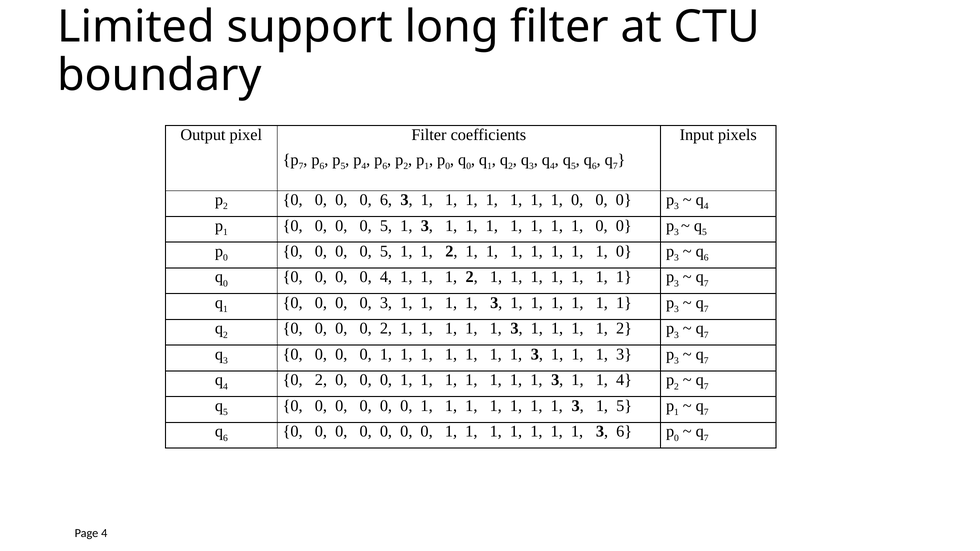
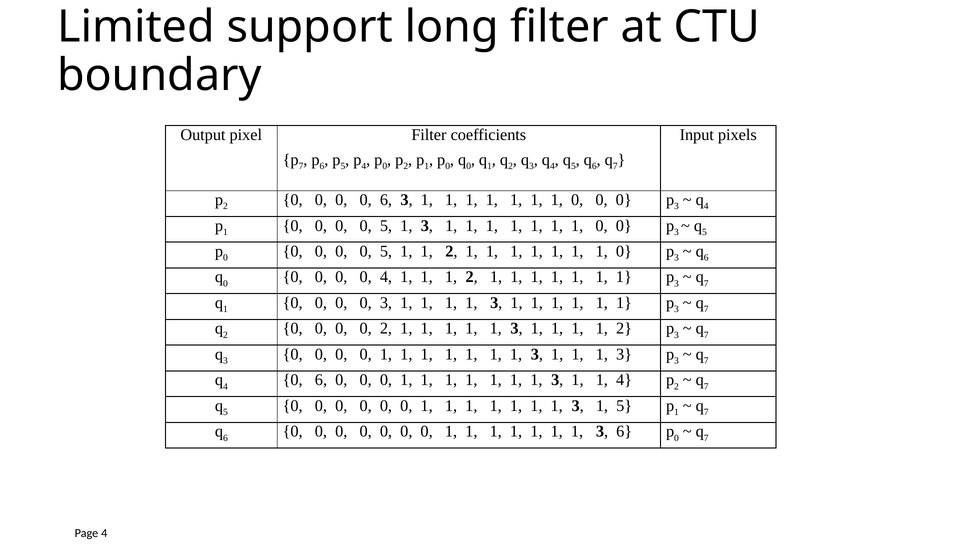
6: 6 -> 0 (385, 166)
4 0 2: 2 -> 6 (321, 380)
